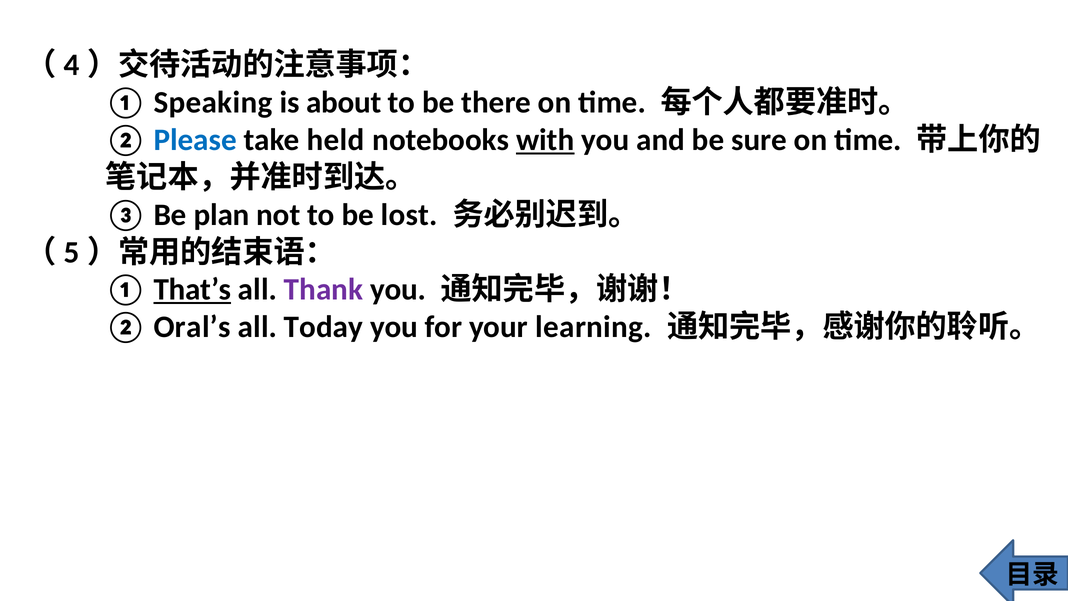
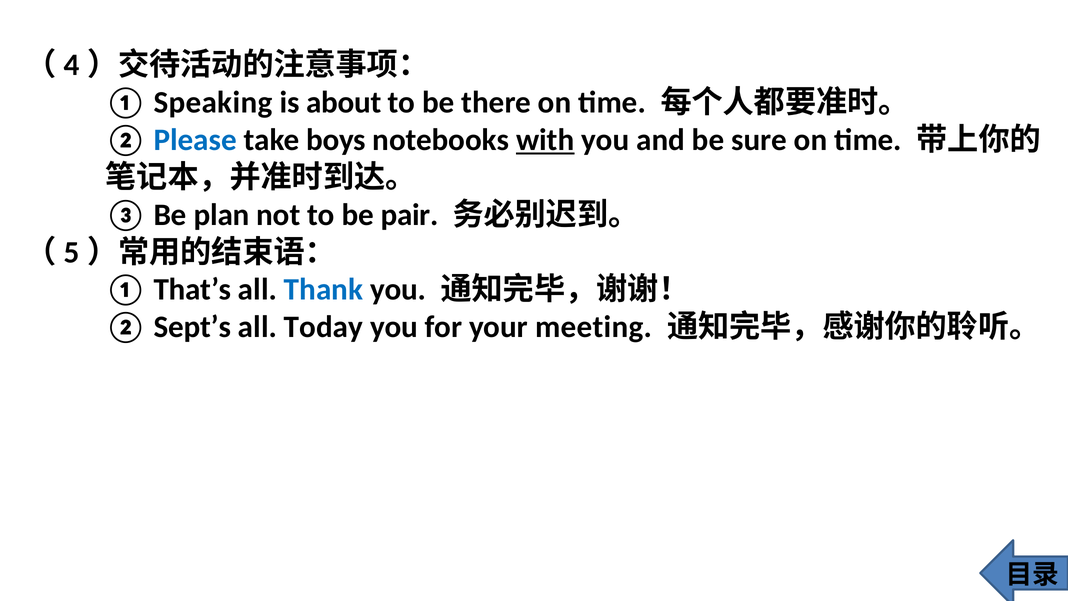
held: held -> boys (336, 140)
lost: lost -> pair (410, 215)
That’s underline: present -> none (192, 290)
Thank colour: purple -> blue (324, 290)
Oral’s: Oral’s -> Sept’s (192, 327)
learning: learning -> meeting (594, 327)
